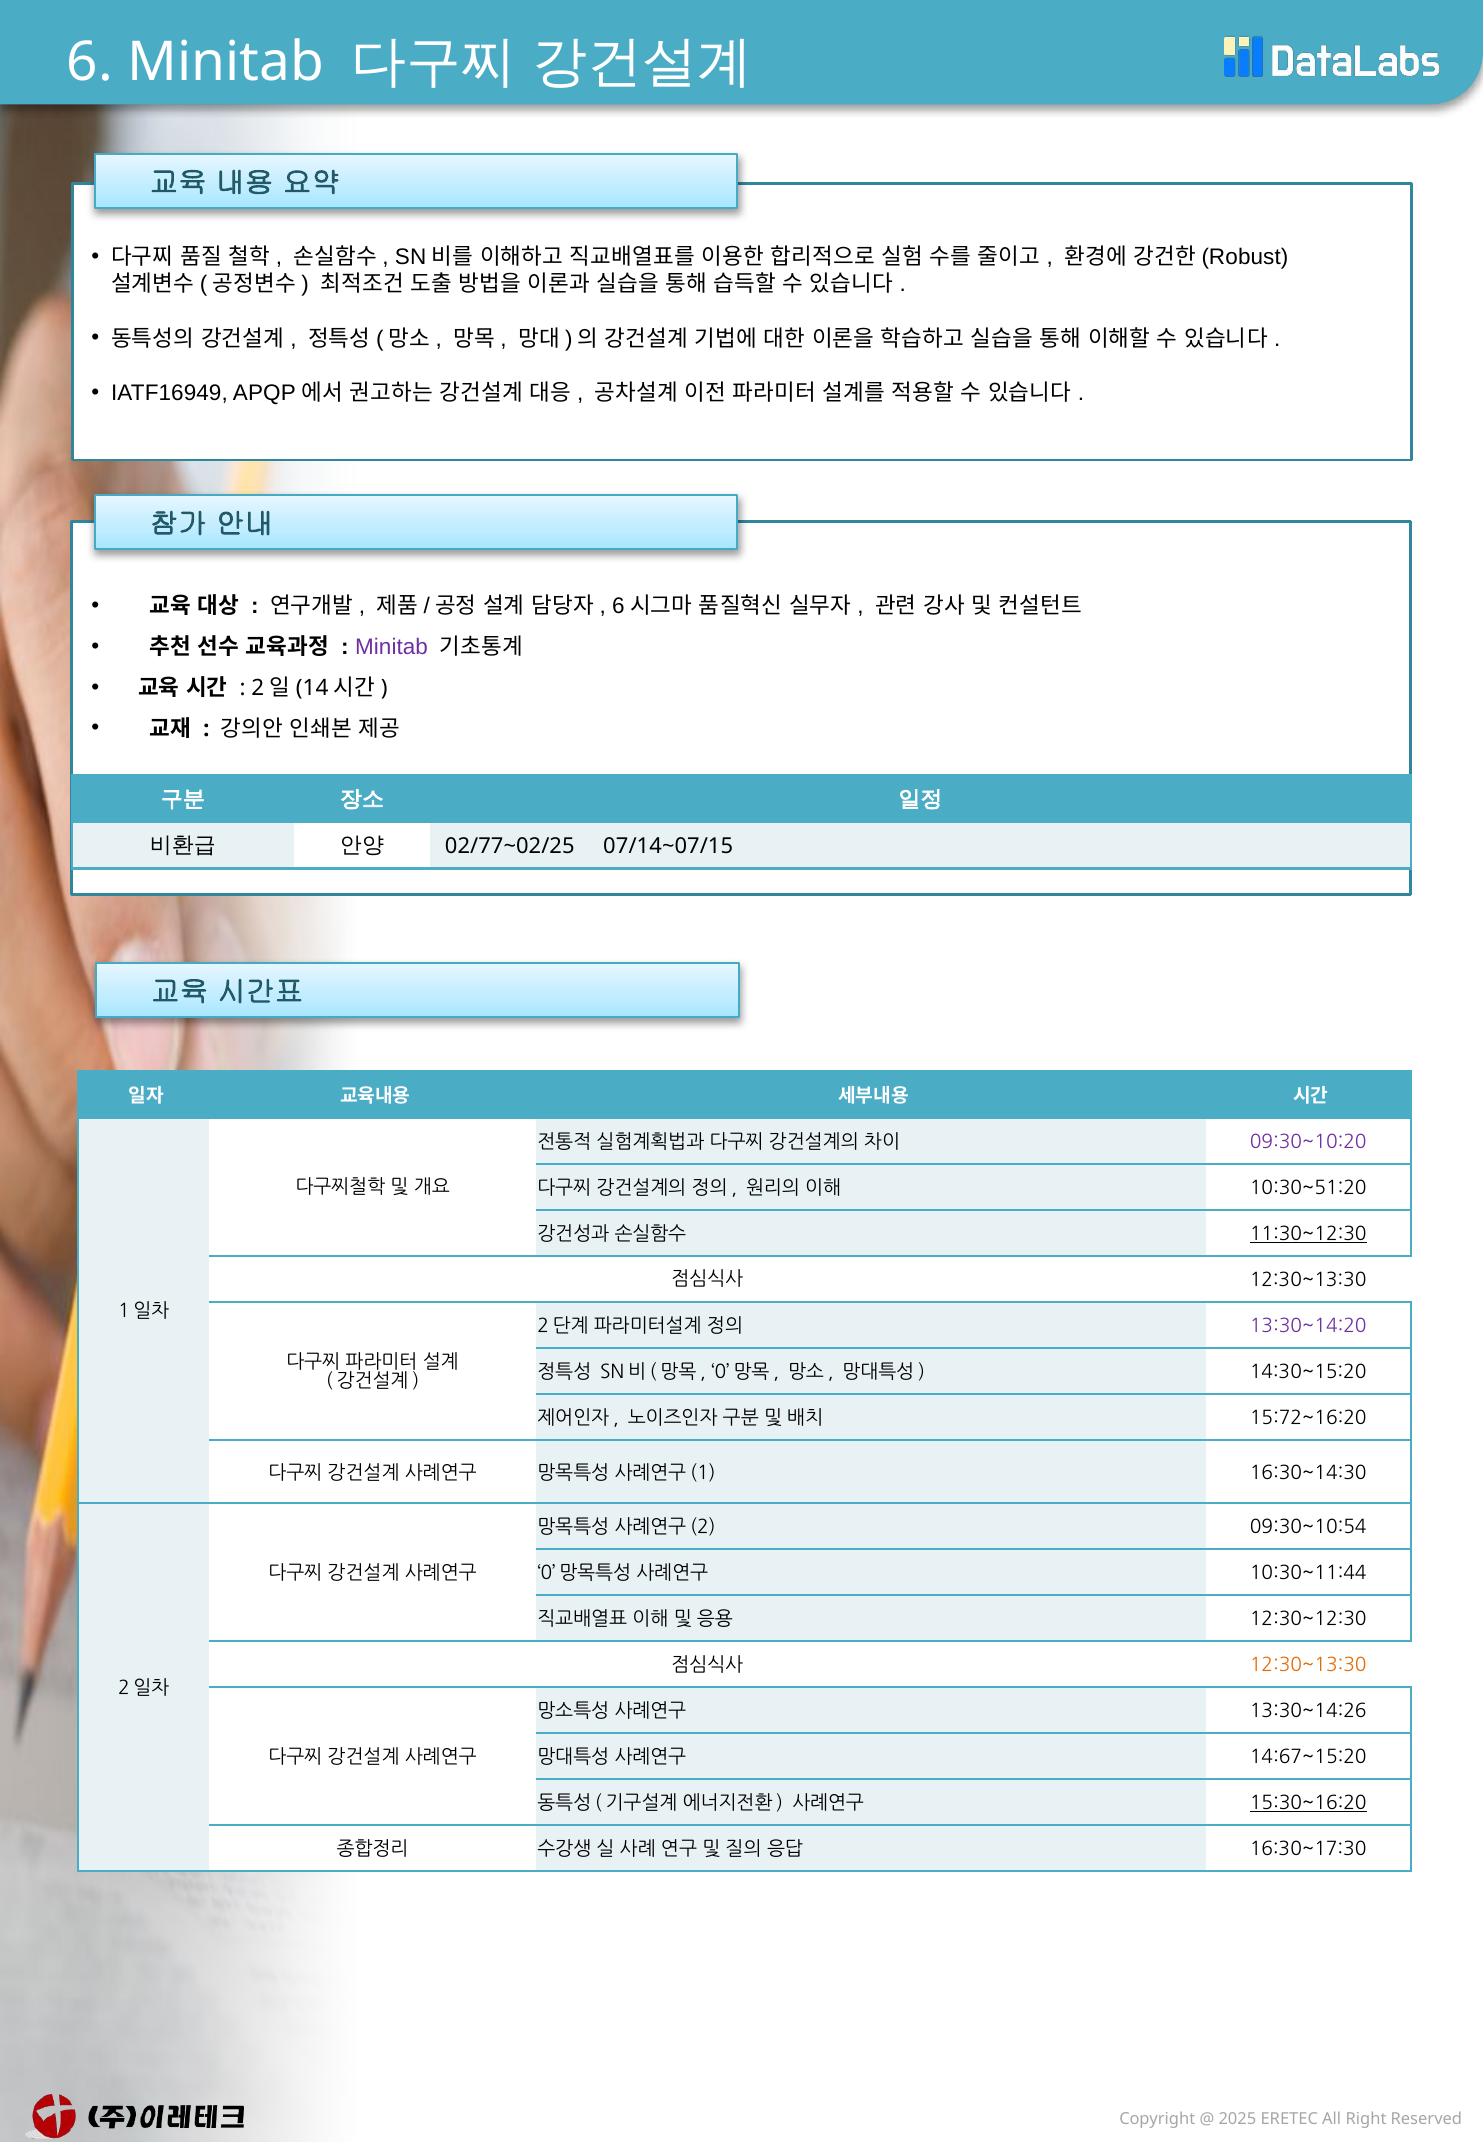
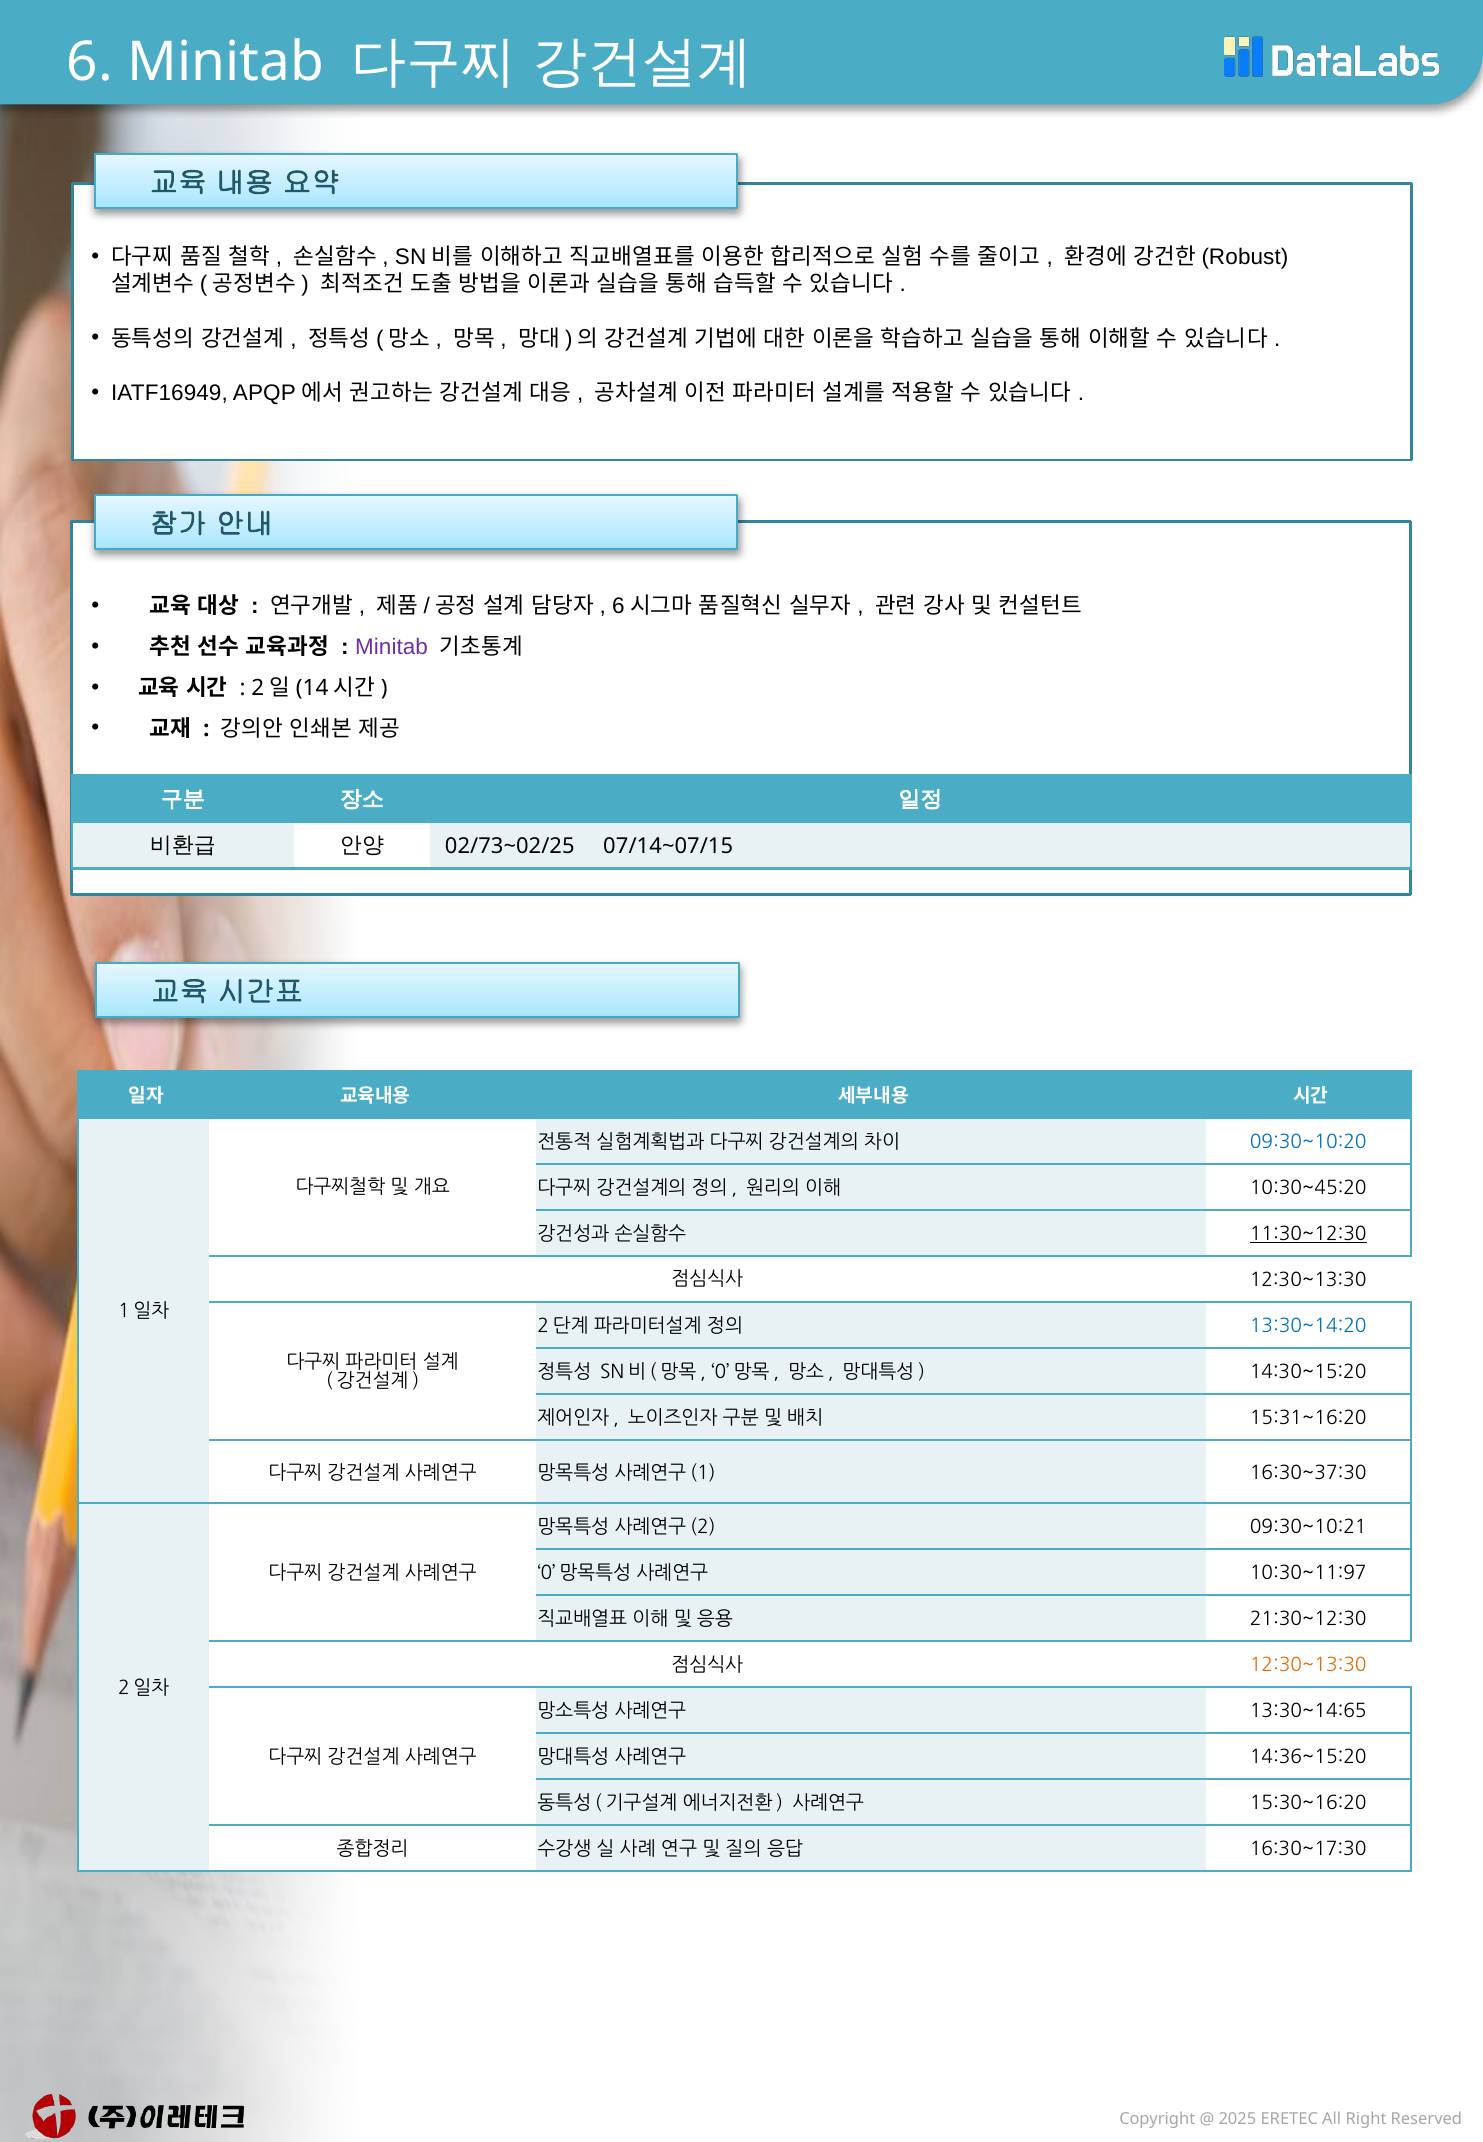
02/77~02/25: 02/77~02/25 -> 02/73~02/25 (510, 847)
09:30~10:20 colour: purple -> blue (1308, 1142)
10:30~51:20: 10:30~51:20 -> 10:30~45:20 (1308, 1188)
13:30~14:20 colour: purple -> blue (1308, 1326)
15:72~16:20: 15:72~16:20 -> 15:31~16:20 (1308, 1418)
16:30~14:30: 16:30~14:30 -> 16:30~37:30 (1308, 1473)
09:30~10:54: 09:30~10:54 -> 09:30~10:21 (1308, 1527)
10:30~11:44: 10:30~11:44 -> 10:30~11:97 (1308, 1573)
12:30~12:30: 12:30~12:30 -> 21:30~12:30 (1308, 1620)
13:30~14:26: 13:30~14:26 -> 13:30~14:65 (1308, 1712)
14:67~15:20: 14:67~15:20 -> 14:36~15:20 (1308, 1758)
15:30~16:20 underline: present -> none (1308, 1804)
